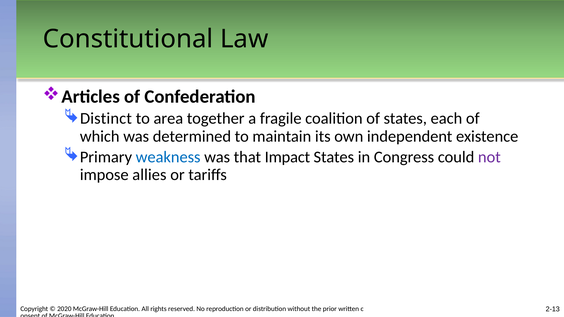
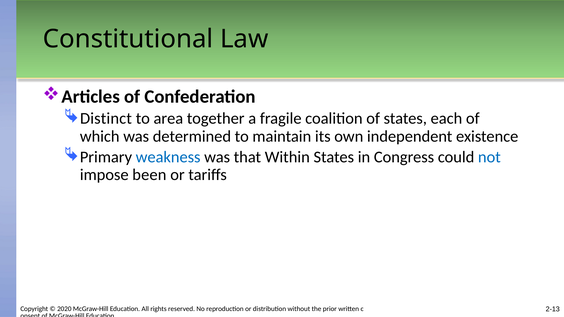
Impact: Impact -> Within (287, 157)
not colour: purple -> blue (489, 157)
allies: allies -> been (149, 175)
